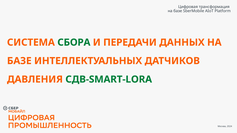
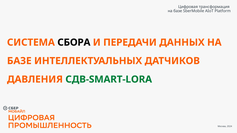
СБОРА colour: green -> black (74, 42)
